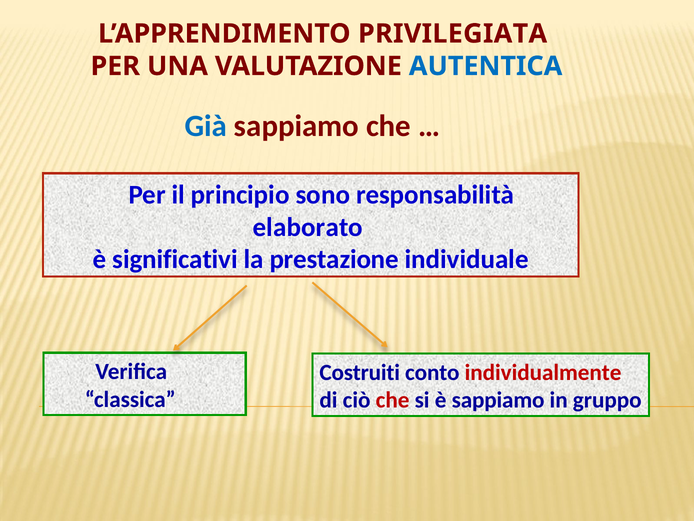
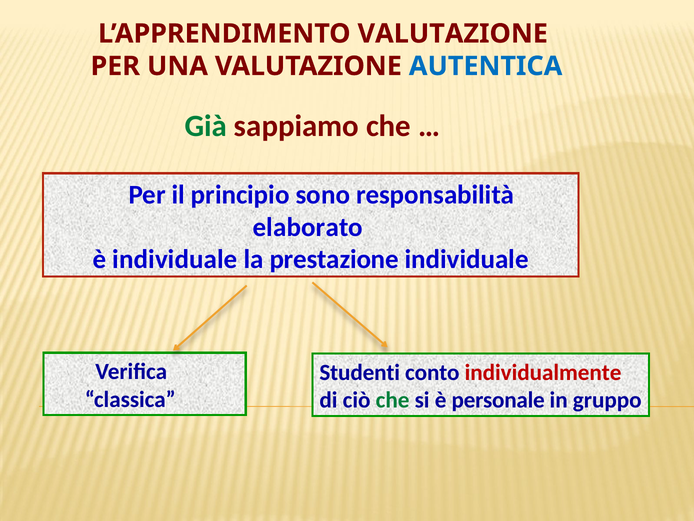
L’APPRENDIMENTO PRIVILEGIATA: PRIVILEGIATA -> VALUTAZIONE (453, 34)
Già colour: blue -> green (206, 126)
è significativi: significativi -> individuale (175, 259)
Costruiti: Costruiti -> Studenti (360, 372)
che colour: red -> green (393, 400)
è sappiamo: sappiamo -> personale (498, 400)
